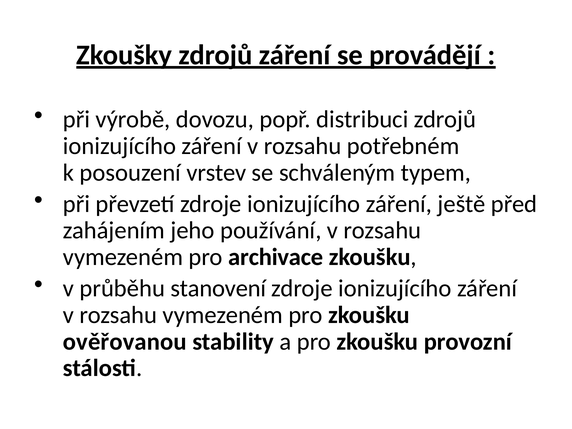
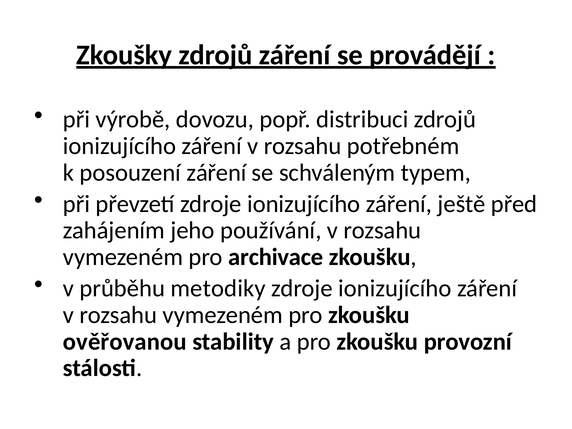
posouzení vrstev: vrstev -> záření (216, 173)
stanovení: stanovení -> metodiky (218, 288)
